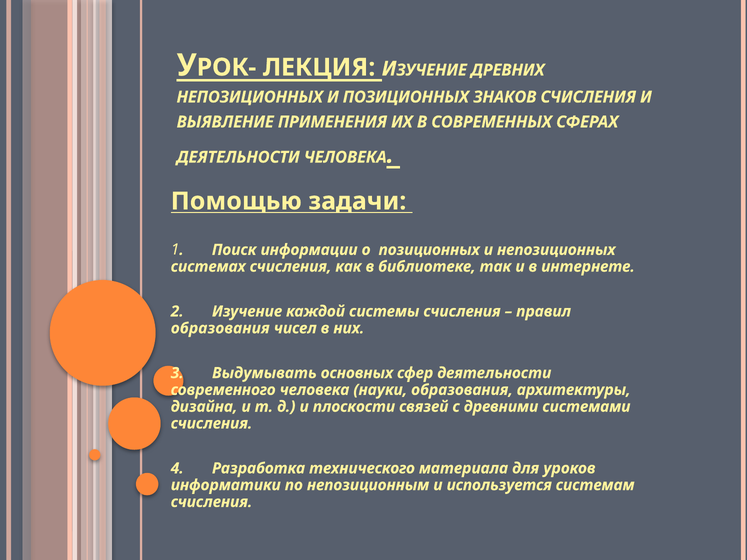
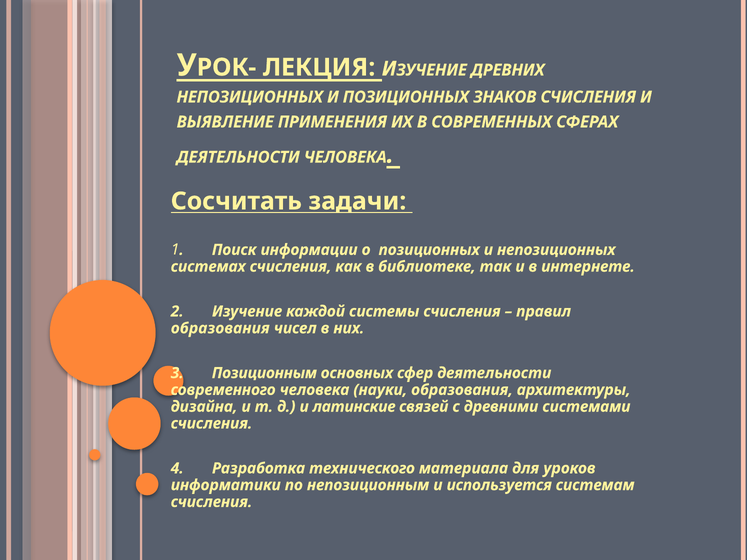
Помощью: Помощью -> Сосчитать (236, 201)
Выдумывать: Выдумывать -> Позиционным (264, 373)
плоскости: плоскости -> латинские (354, 407)
